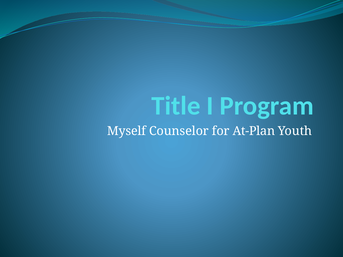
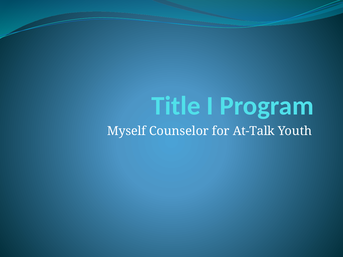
At-Plan: At-Plan -> At-Talk (254, 131)
